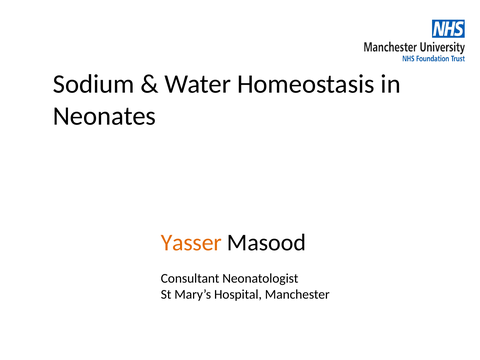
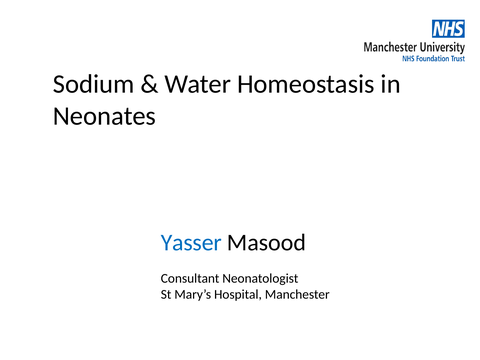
Yasser colour: orange -> blue (191, 242)
